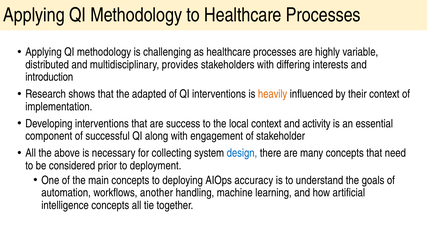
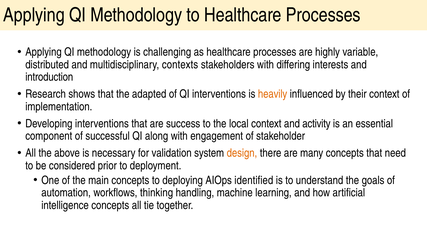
provides: provides -> contexts (180, 65)
collecting: collecting -> validation (172, 153)
design colour: blue -> orange (242, 153)
accuracy: accuracy -> identified (254, 180)
another: another -> thinking (157, 193)
